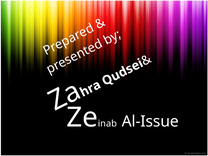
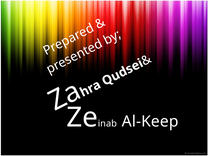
Al-Issue: Al-Issue -> Al-Keep (150, 122)
